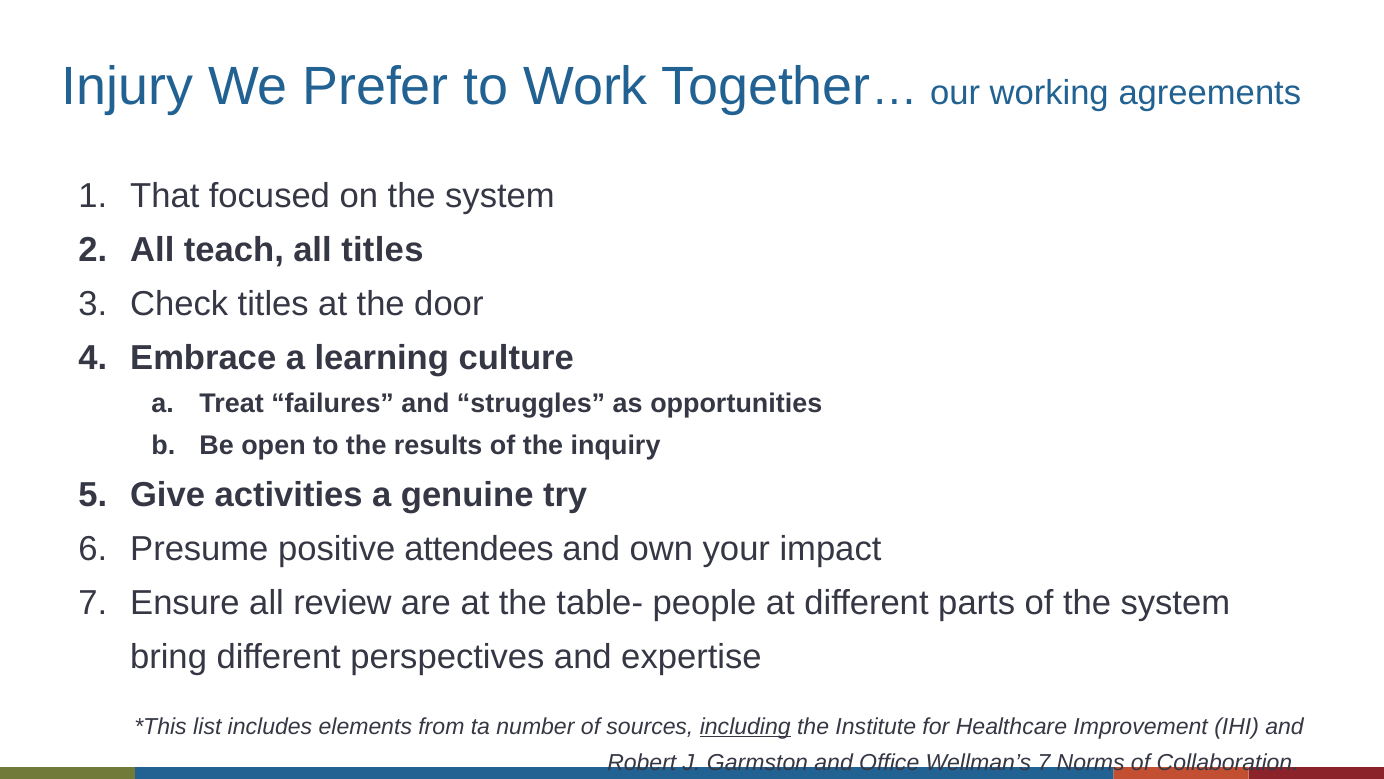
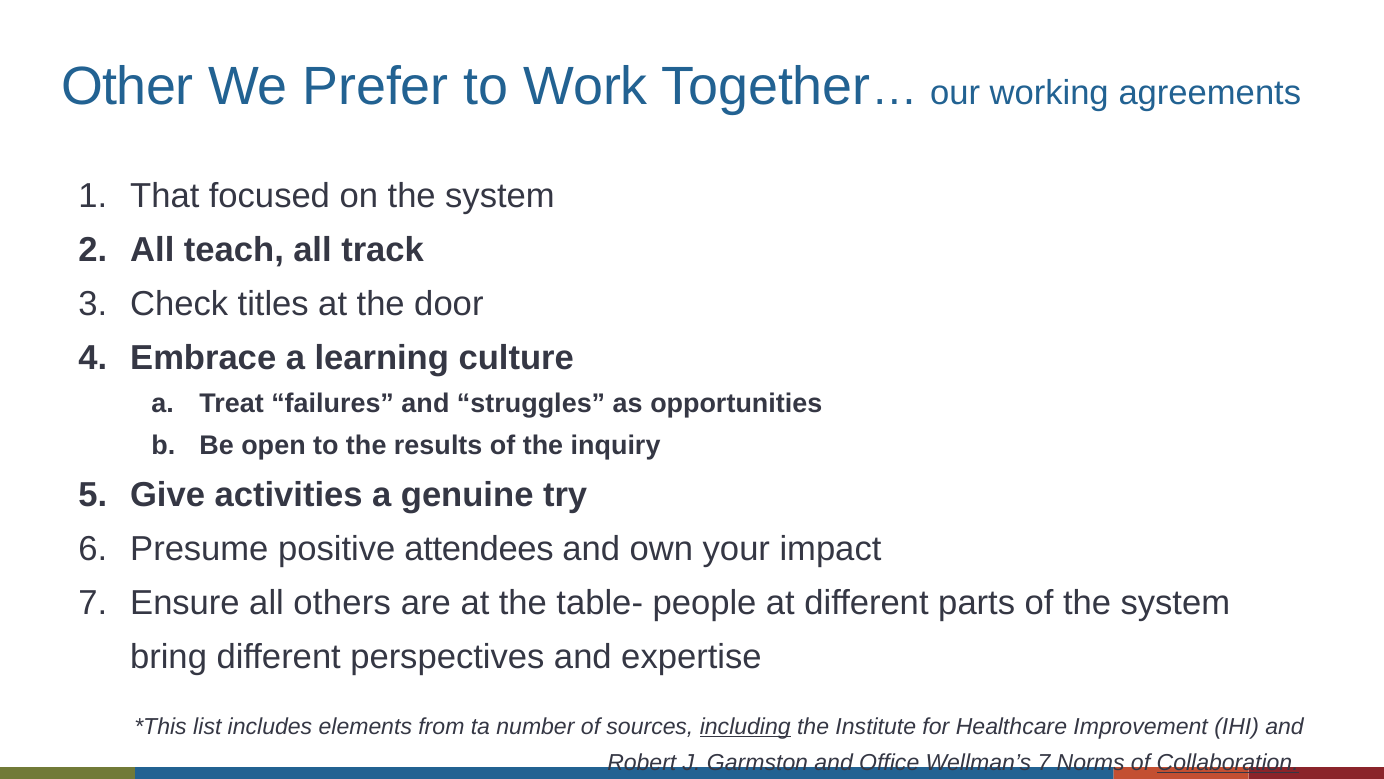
Injury: Injury -> Other (127, 86)
all titles: titles -> track (383, 249)
review: review -> others (342, 603)
Collaboration underline: none -> present (1228, 762)
